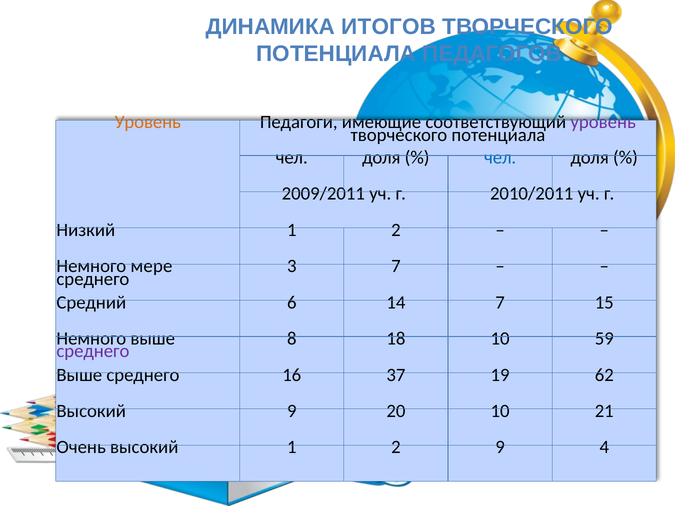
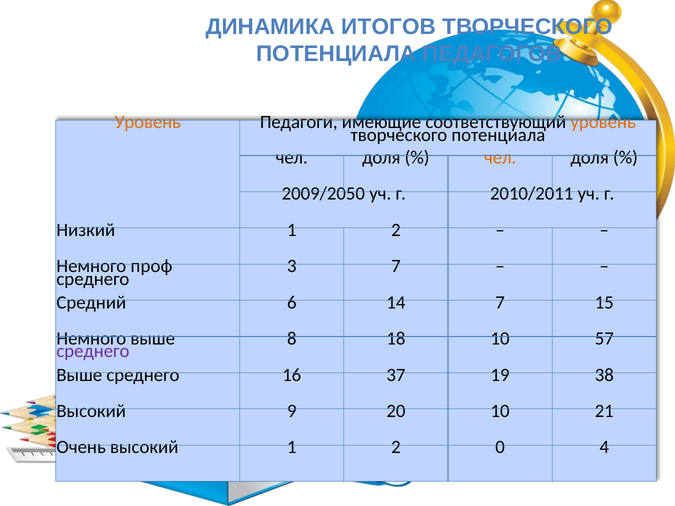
уровень colour: purple -> orange (603, 122)
чел colour: blue -> orange (500, 158)
2009/2011: 2009/2011 -> 2009/2050 (323, 194)
мере: мере -> проф (151, 266)
59: 59 -> 57 (604, 339)
62: 62 -> 38 (604, 375)
2 9: 9 -> 0 (500, 447)
